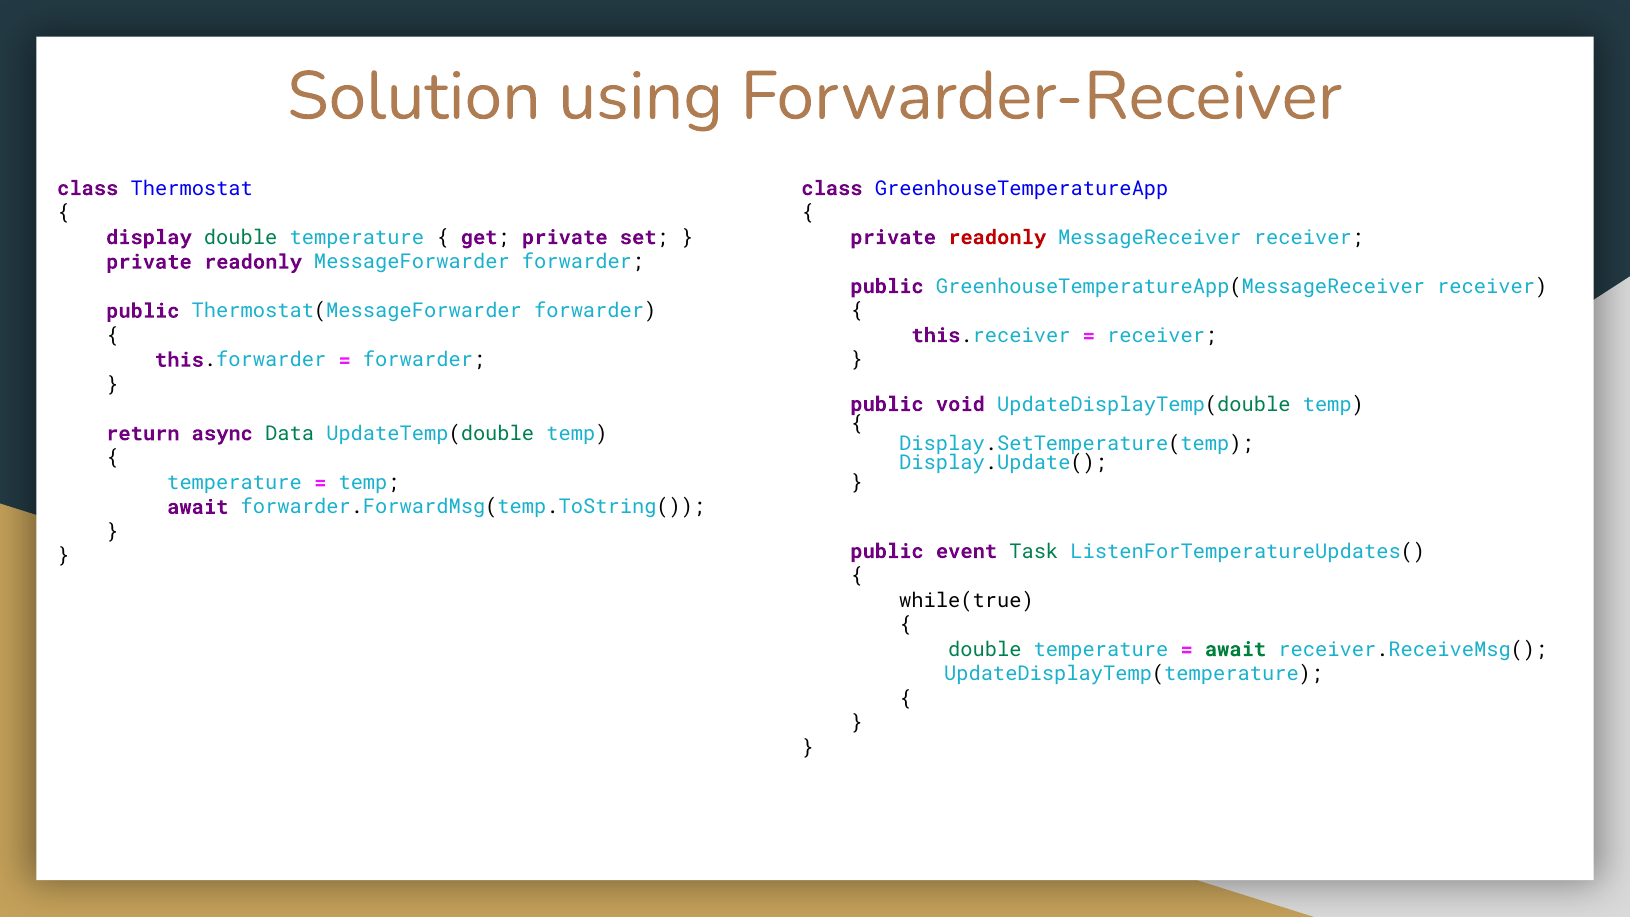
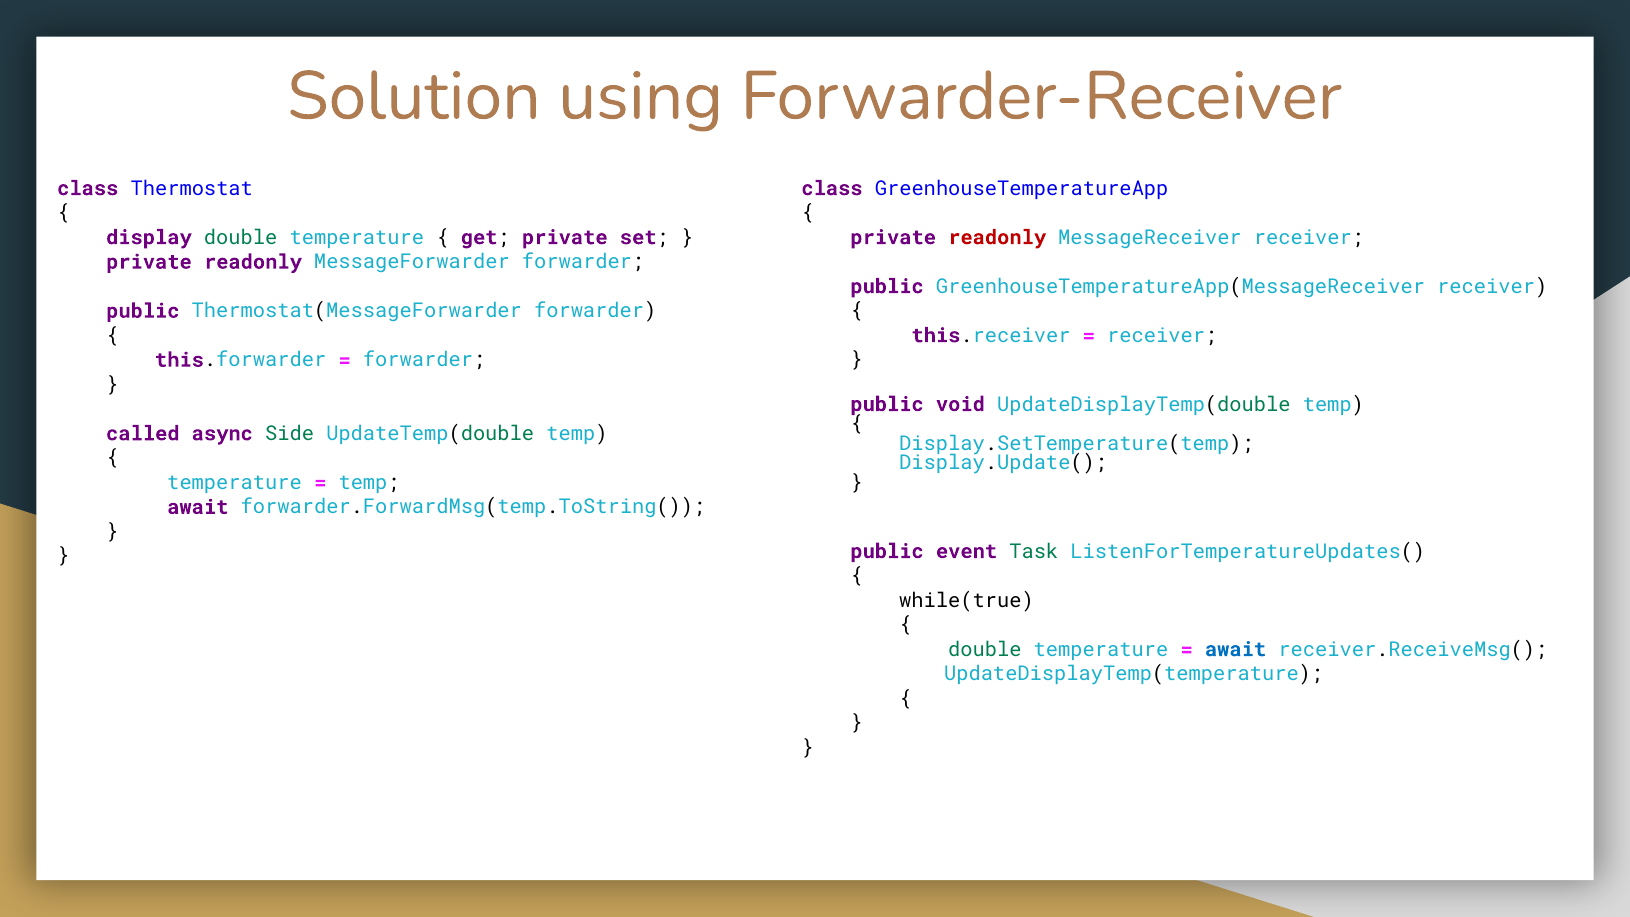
return: return -> called (143, 433)
Data: Data -> Side (290, 433)
await colour: green -> blue (1236, 649)
